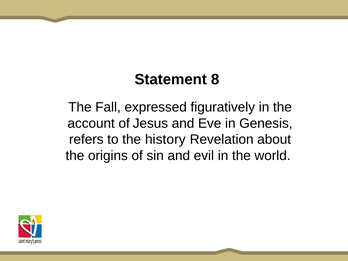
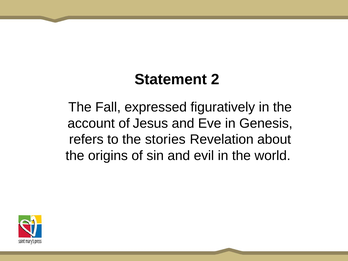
8: 8 -> 2 (215, 79)
history: history -> stories (165, 140)
